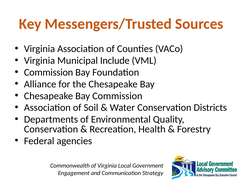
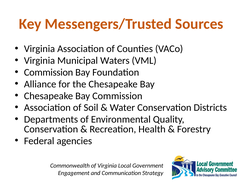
Include: Include -> Waters (115, 60)
